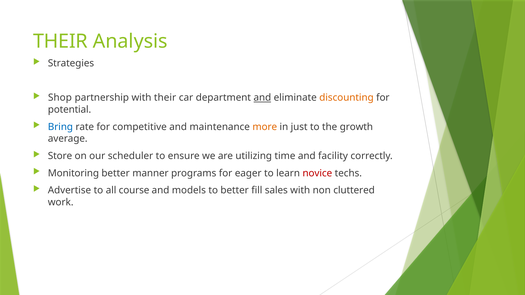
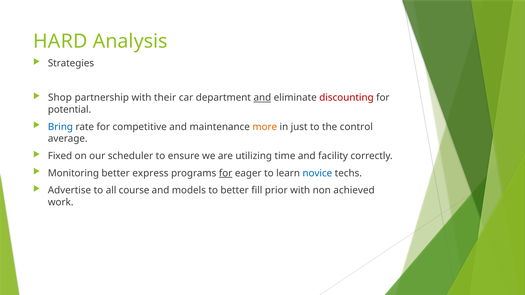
THEIR: THEIR -> HARD (60, 41)
discounting colour: orange -> red (346, 98)
growth: growth -> control (356, 127)
Store: Store -> Fixed (60, 156)
manner: manner -> express (150, 173)
for underline: none -> present (226, 173)
novice colour: red -> blue (317, 173)
sales: sales -> prior (276, 191)
cluttered: cluttered -> achieved (354, 191)
